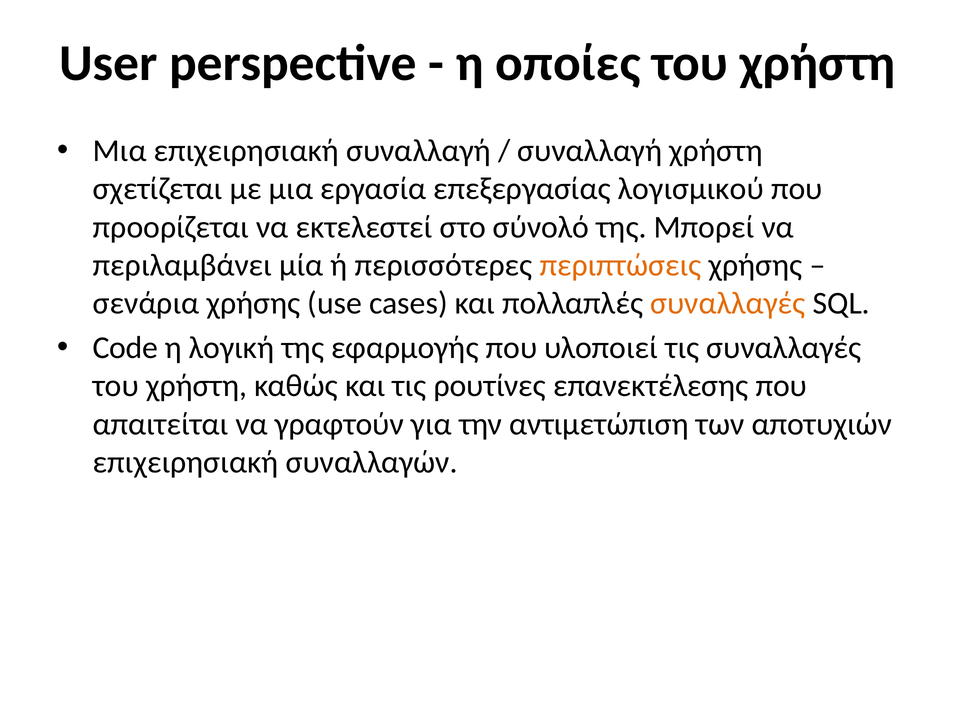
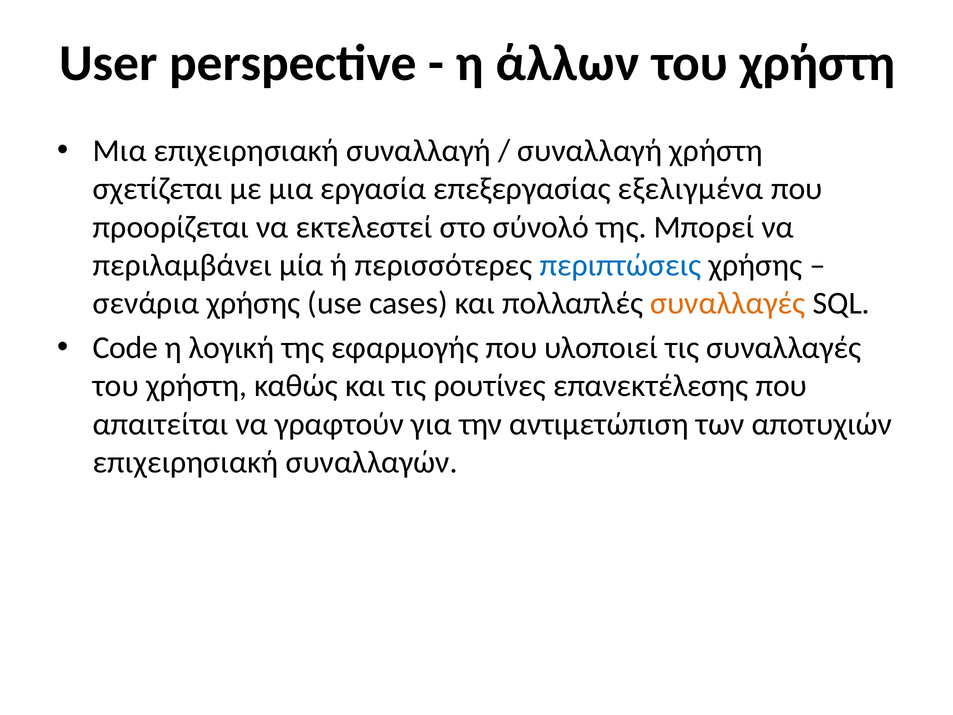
οποίες: οποίες -> άλλων (568, 63)
λογισμικού: λογισμικού -> εξελιγμένα (691, 189)
περιπτώσεις colour: orange -> blue (621, 265)
